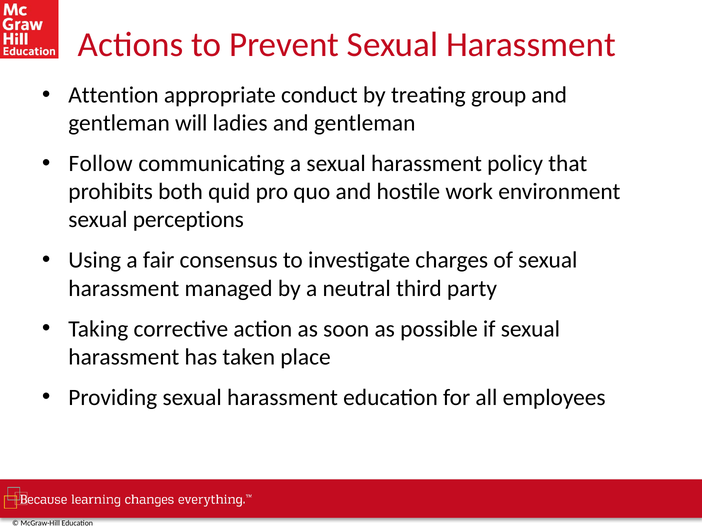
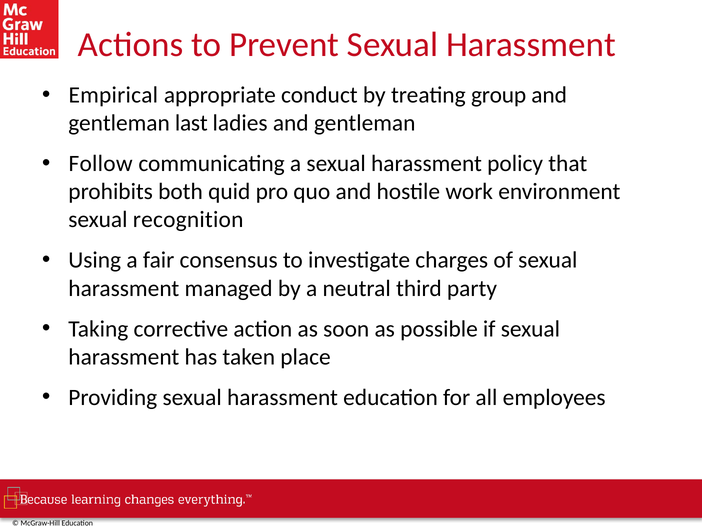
Attention: Attention -> Empirical (113, 95)
will: will -> last (191, 123)
perceptions: perceptions -> recognition (188, 220)
